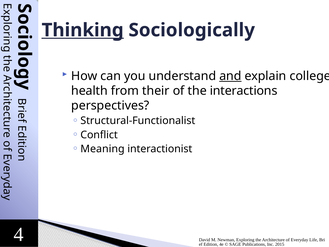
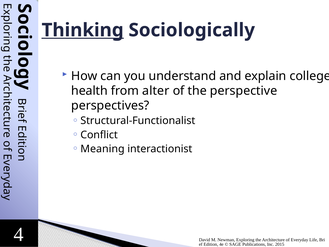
and underline: present -> none (230, 76)
their: their -> alter (156, 91)
interactions: interactions -> perspective (244, 91)
